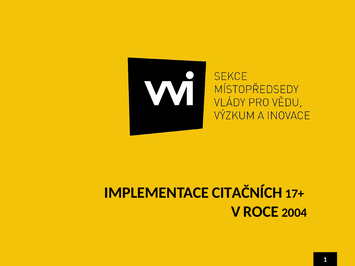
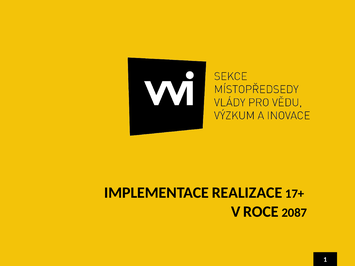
CITAČNÍCH: CITAČNÍCH -> REALIZACE (247, 193)
2004: 2004 -> 2087 (294, 213)
